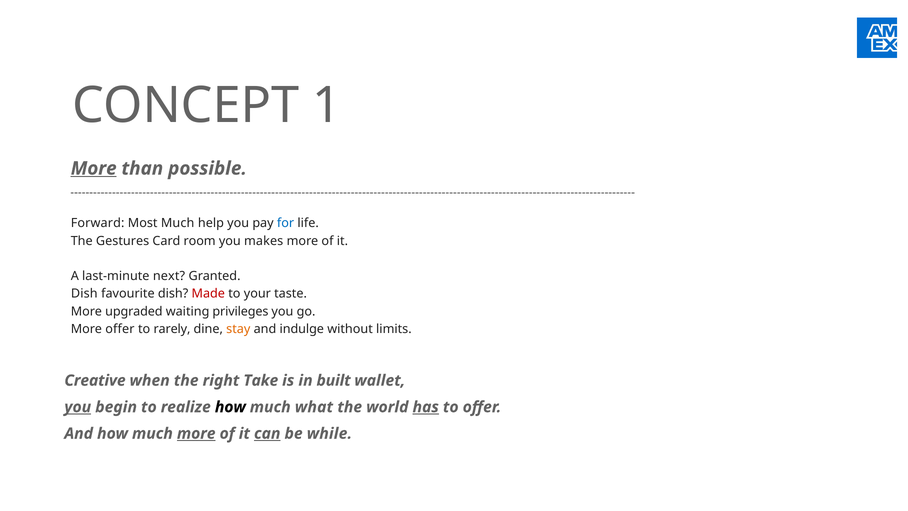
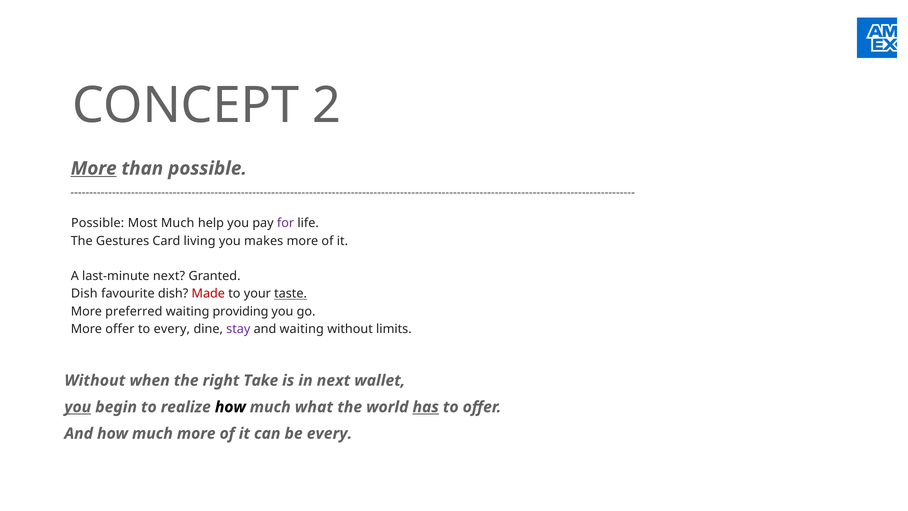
1: 1 -> 2 (327, 105)
Forward: Forward -> Possible (98, 223)
for colour: blue -> purple (286, 223)
room: room -> living (200, 241)
taste underline: none -> present (291, 294)
upgraded: upgraded -> preferred (134, 311)
privileges: privileges -> providing (240, 311)
to rarely: rarely -> every (172, 329)
stay colour: orange -> purple (238, 329)
and indulge: indulge -> waiting (302, 329)
Creative: Creative -> Without (95, 380)
in built: built -> next (333, 380)
more underline: present -> none (196, 433)
can underline: present -> none (267, 433)
be while: while -> every (329, 433)
